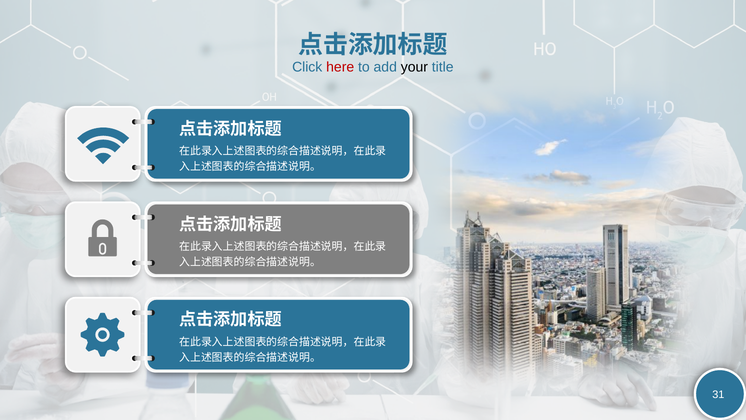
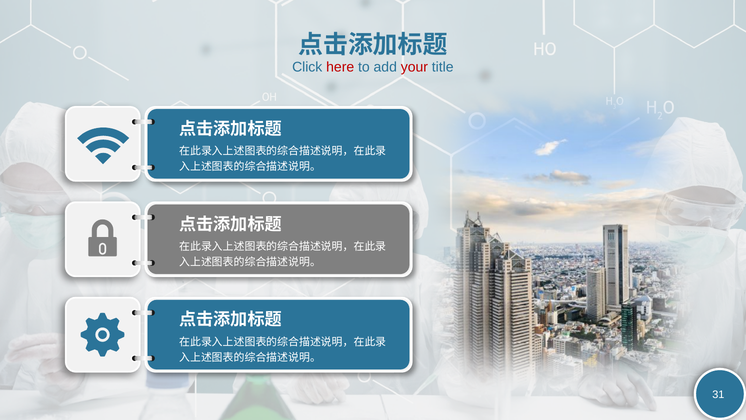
your colour: black -> red (414, 67)
